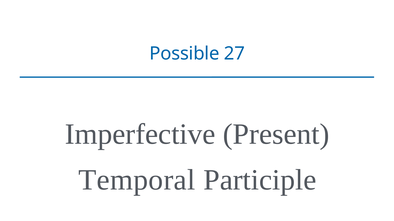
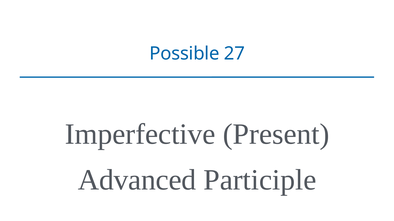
Temporal: Temporal -> Advanced (137, 181)
